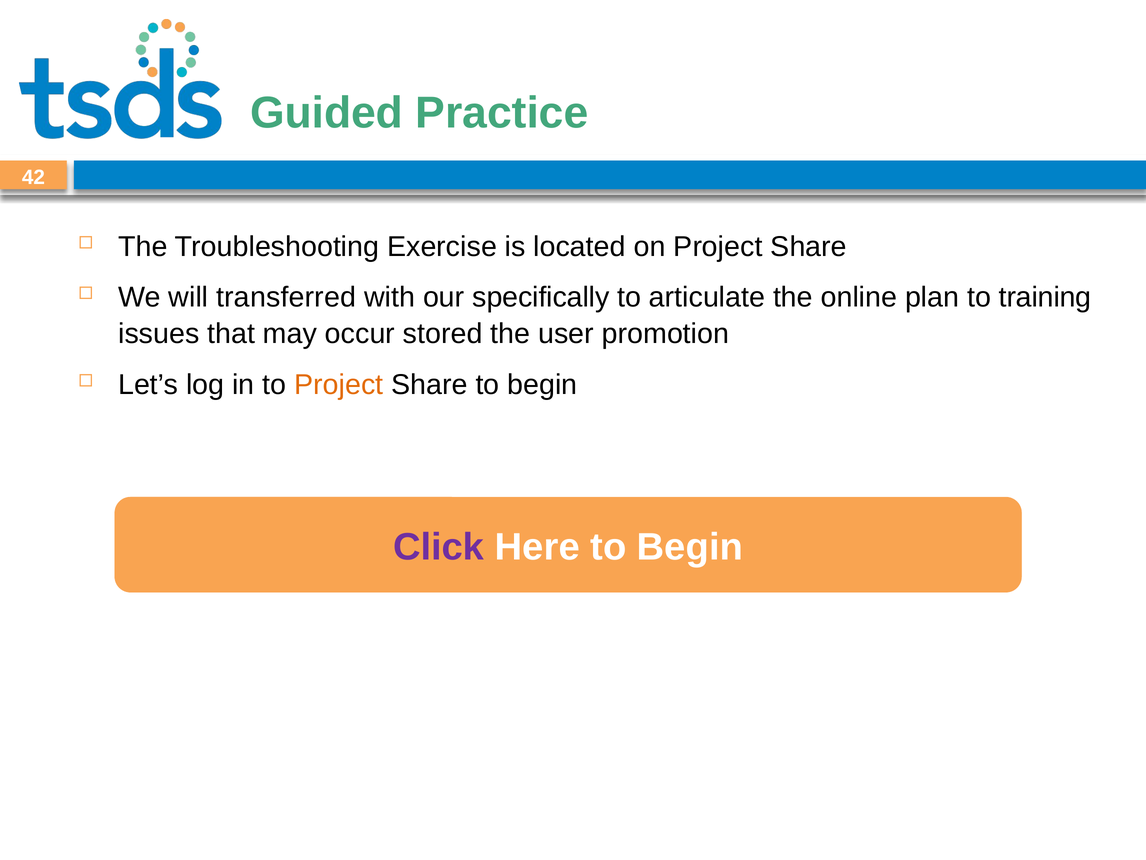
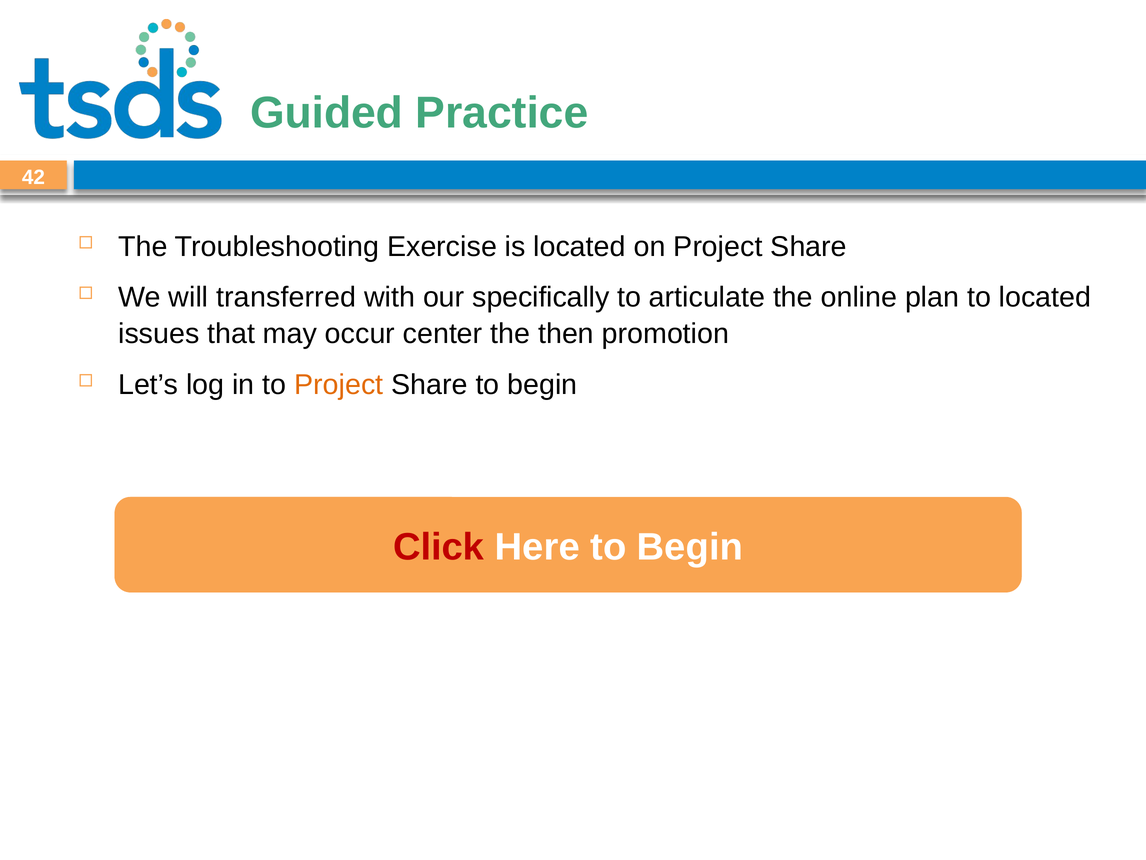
to training: training -> located (1045, 297)
stored: stored -> center (443, 334)
user: user -> then (566, 334)
Click colour: purple -> red (439, 547)
